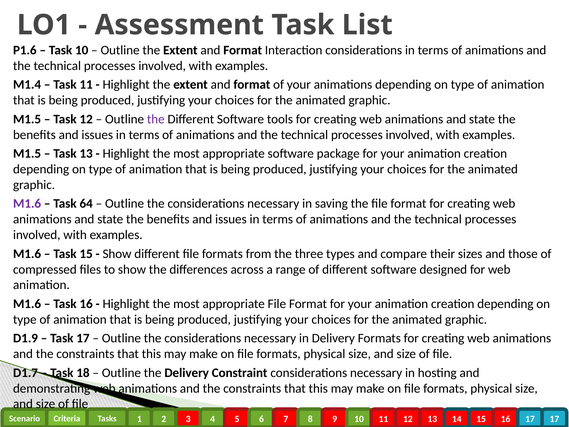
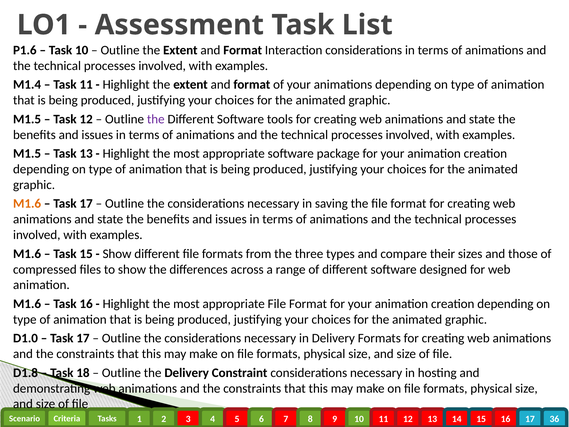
M1.6 colour: purple -> orange (27, 204)
64: 64 -> 17 (86, 204)
D1.9: D1.9 -> D1.0 (25, 338)
D1.7: D1.7 -> D1.8 (25, 373)
17 17: 17 -> 36 (554, 419)
